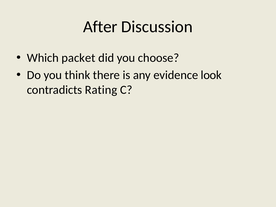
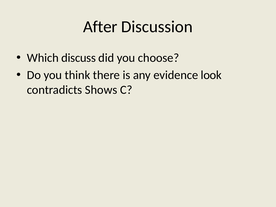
packet: packet -> discuss (79, 58)
Rating: Rating -> Shows (101, 90)
